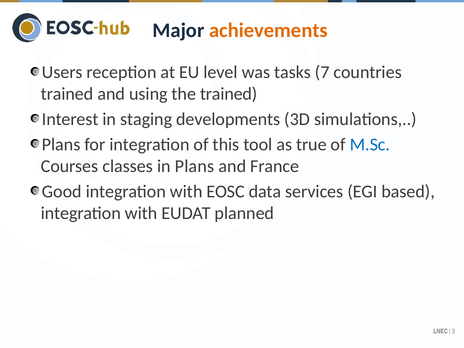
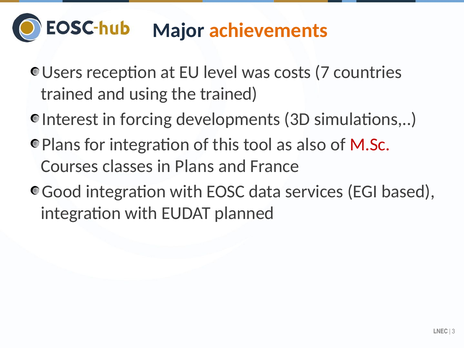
tasks: tasks -> costs (293, 72)
staging: staging -> forcing (146, 119)
true: true -> also (311, 145)
M.Sc colour: blue -> red (370, 145)
